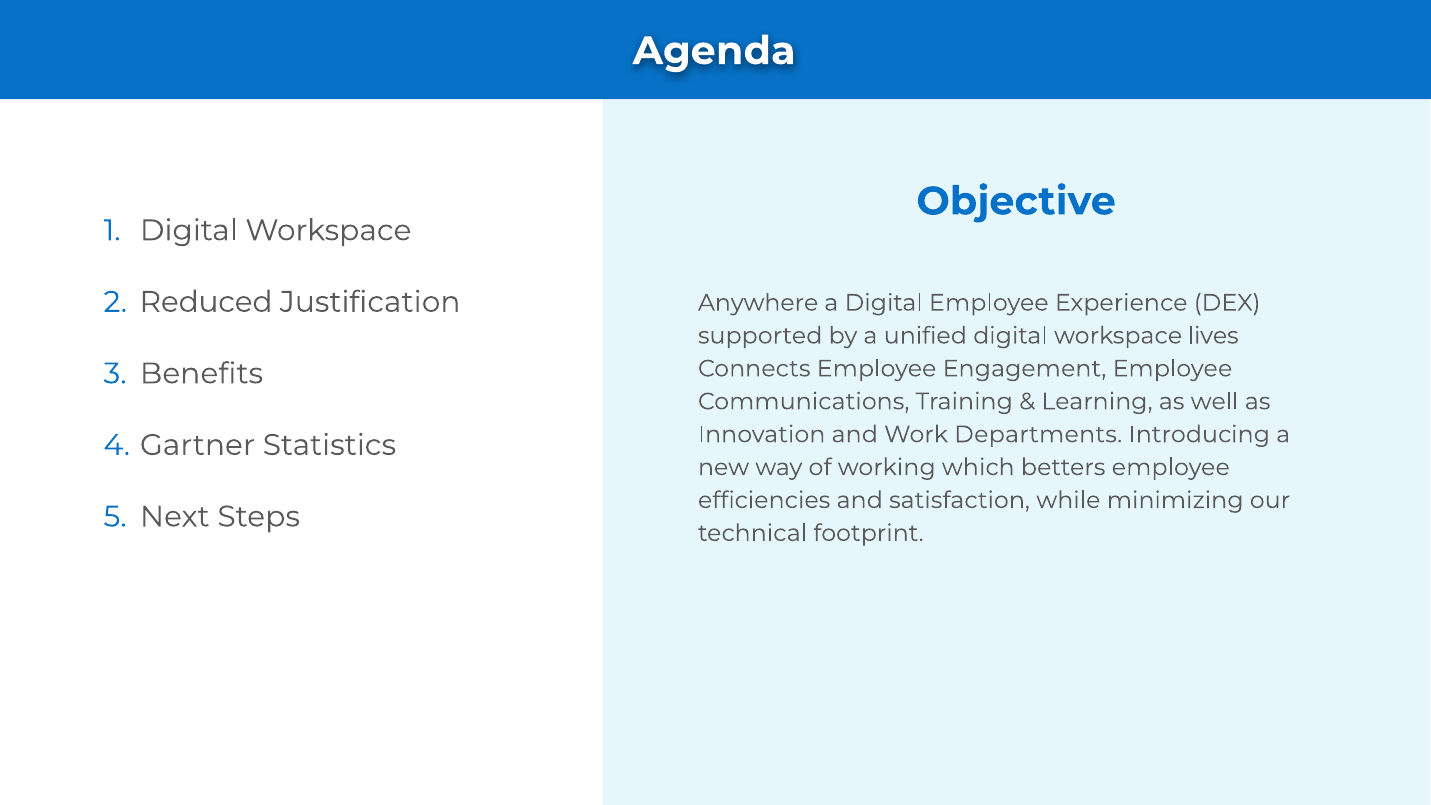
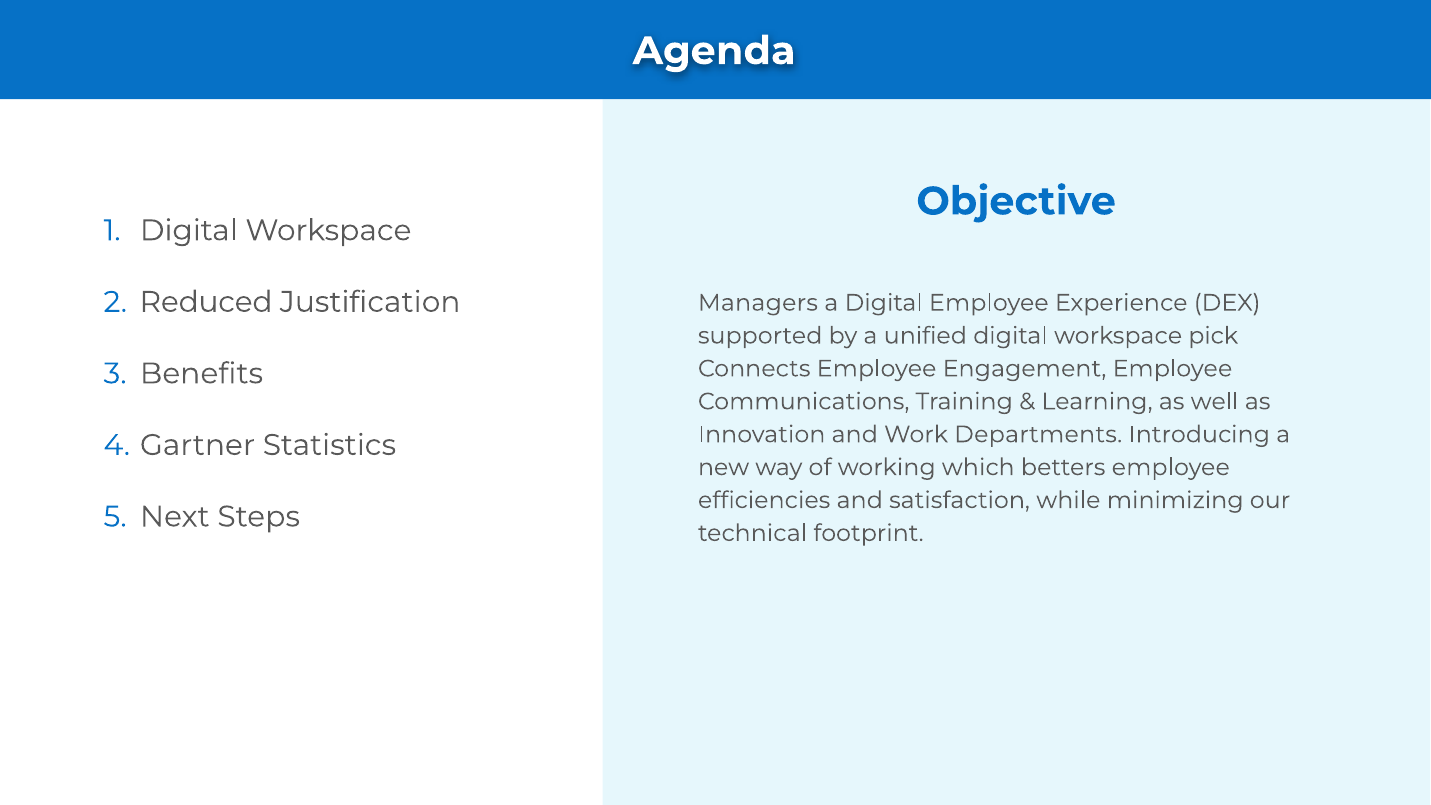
Anywhere: Anywhere -> Managers (758, 303)
lives: lives -> pick (1213, 336)
